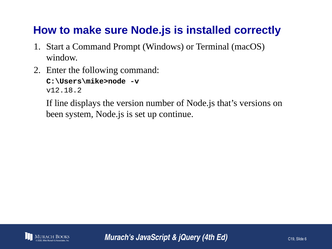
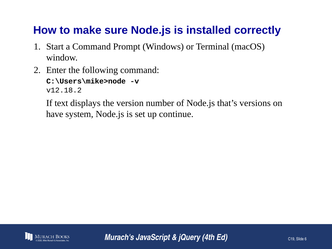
line: line -> text (61, 103)
been: been -> have (55, 114)
